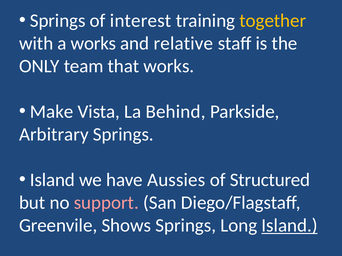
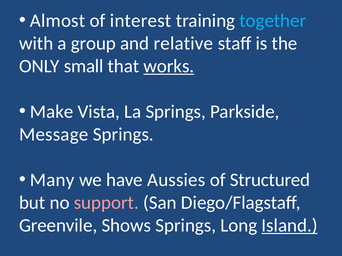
Springs: Springs -> Almost (58, 21)
together colour: yellow -> light blue (273, 21)
a works: works -> group (93, 43)
team: team -> small (84, 66)
works underline: none -> present (169, 66)
La Behind: Behind -> Springs (176, 112)
Arbitrary: Arbitrary -> Message (54, 135)
Island: Island -> Many (52, 180)
